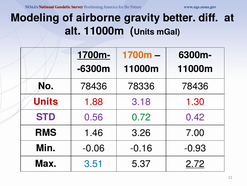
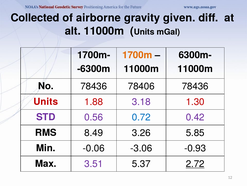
Modeling: Modeling -> Collected (35, 18)
better: better -> given (179, 18)
1700m- underline: present -> none (94, 55)
78336: 78336 -> 78406 (141, 86)
0.72 colour: green -> blue (141, 117)
1.46: 1.46 -> 8.49 (94, 132)
7.00: 7.00 -> 5.85 (195, 132)
-0.16: -0.16 -> -3.06 (141, 148)
3.51 colour: blue -> purple (94, 163)
